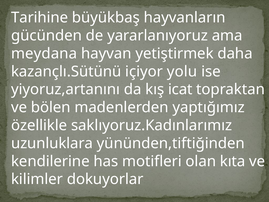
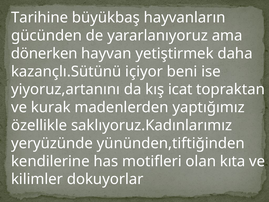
meydana: meydana -> dönerken (44, 53)
yolu: yolu -> beni (182, 71)
bölen: bölen -> kurak (51, 107)
uzunluklara: uzunluklara -> yeryüzünde (52, 143)
